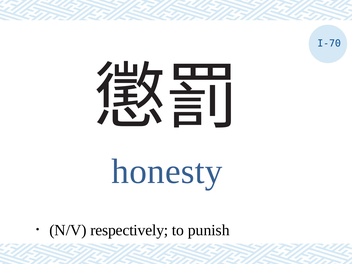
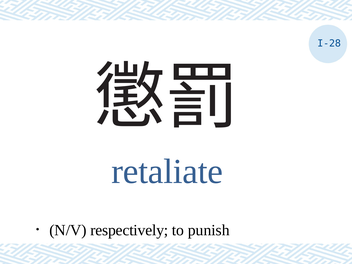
I-70: I-70 -> I-28 (329, 43)
honesty: honesty -> retaliate (167, 172)
